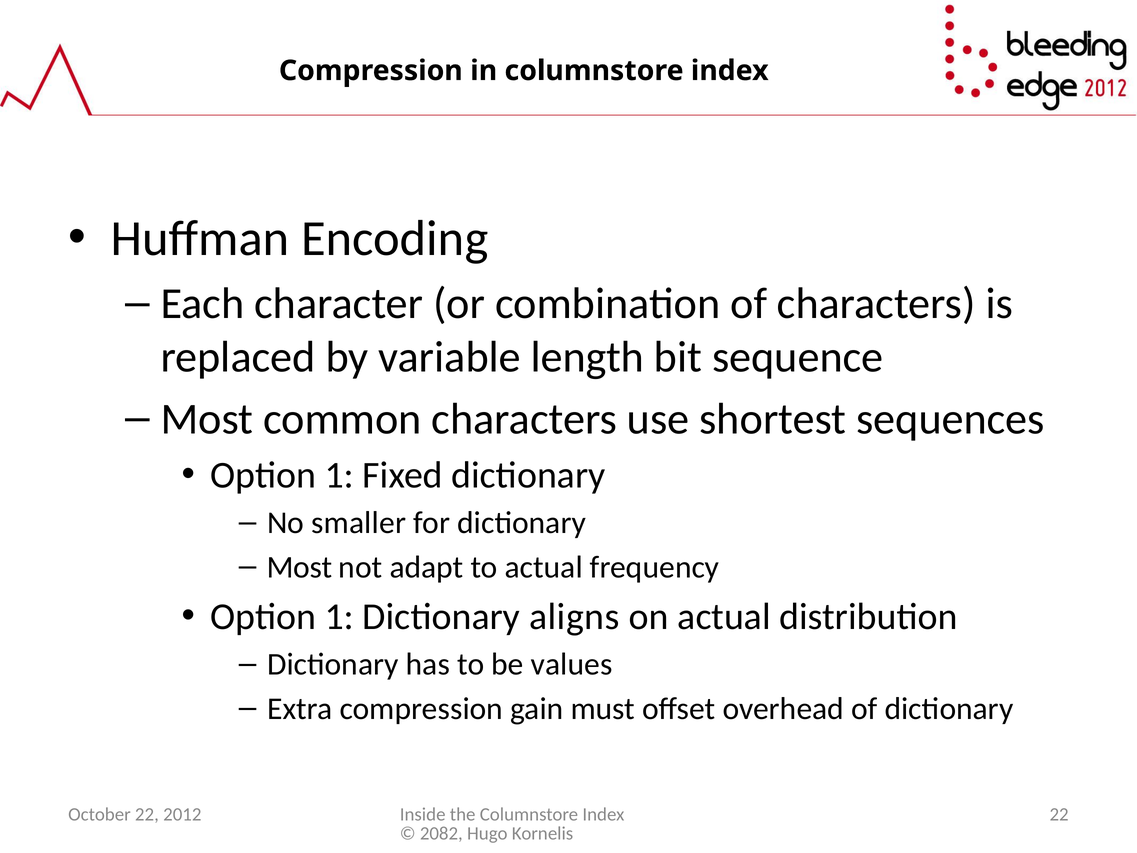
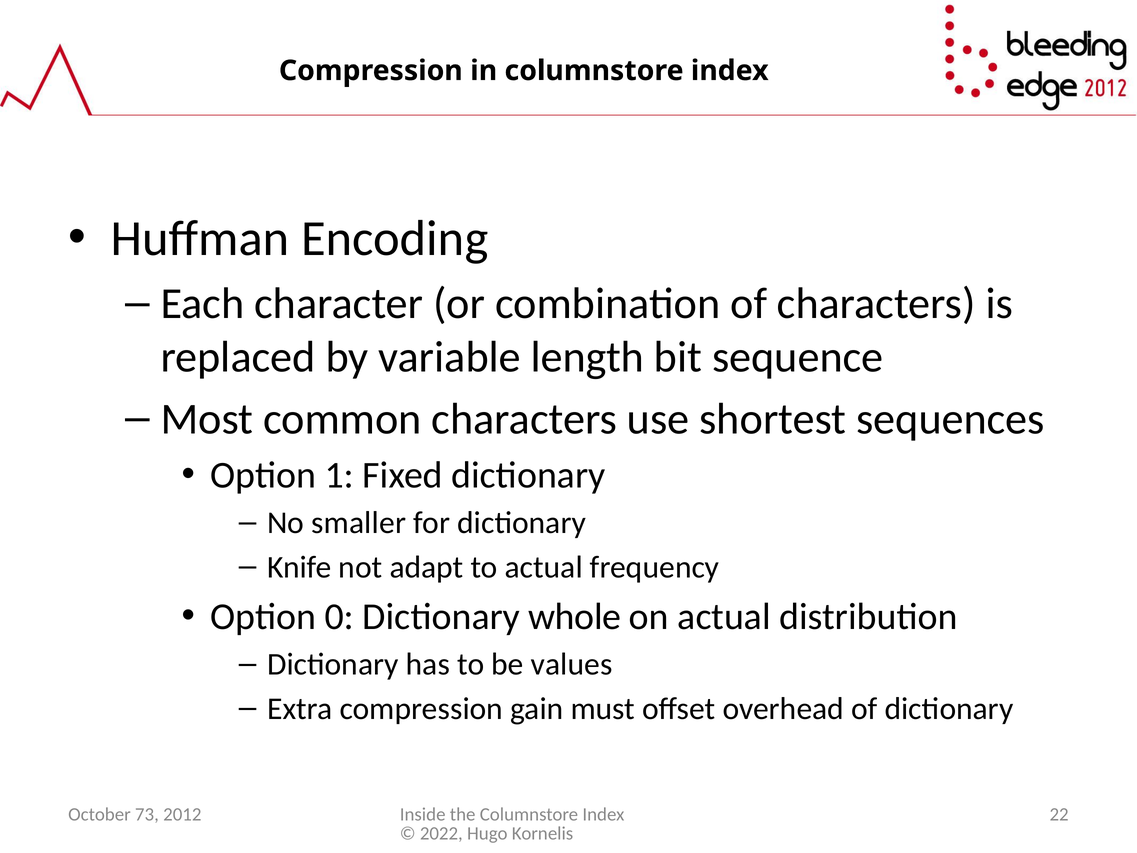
Most: Most -> Knife (299, 567)
1: 1 -> 0 (339, 617)
aligns: aligns -> whole (575, 617)
October 22: 22 -> 73 (147, 814)
2082: 2082 -> 2022 (441, 833)
